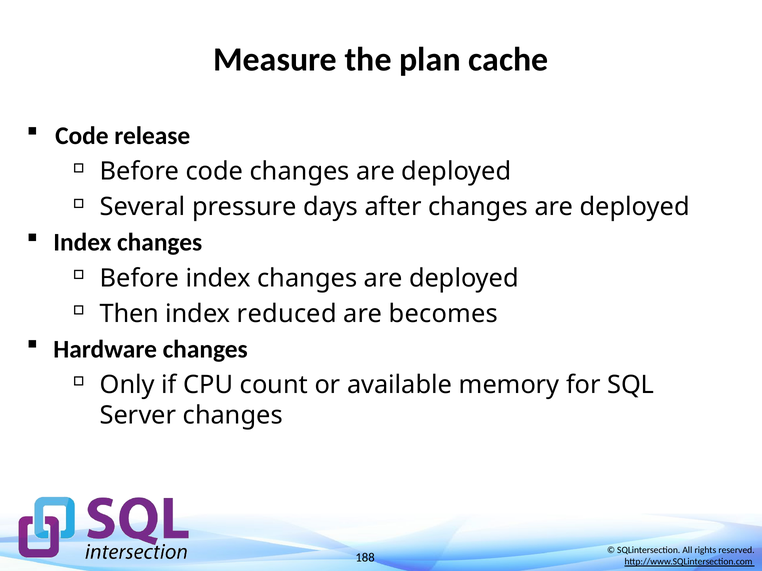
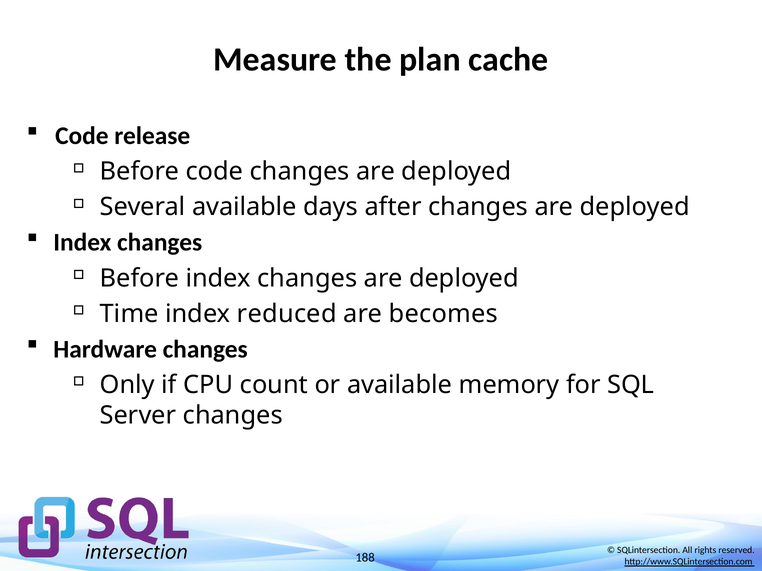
Several pressure: pressure -> available (244, 207)
Then: Then -> Time (129, 314)
